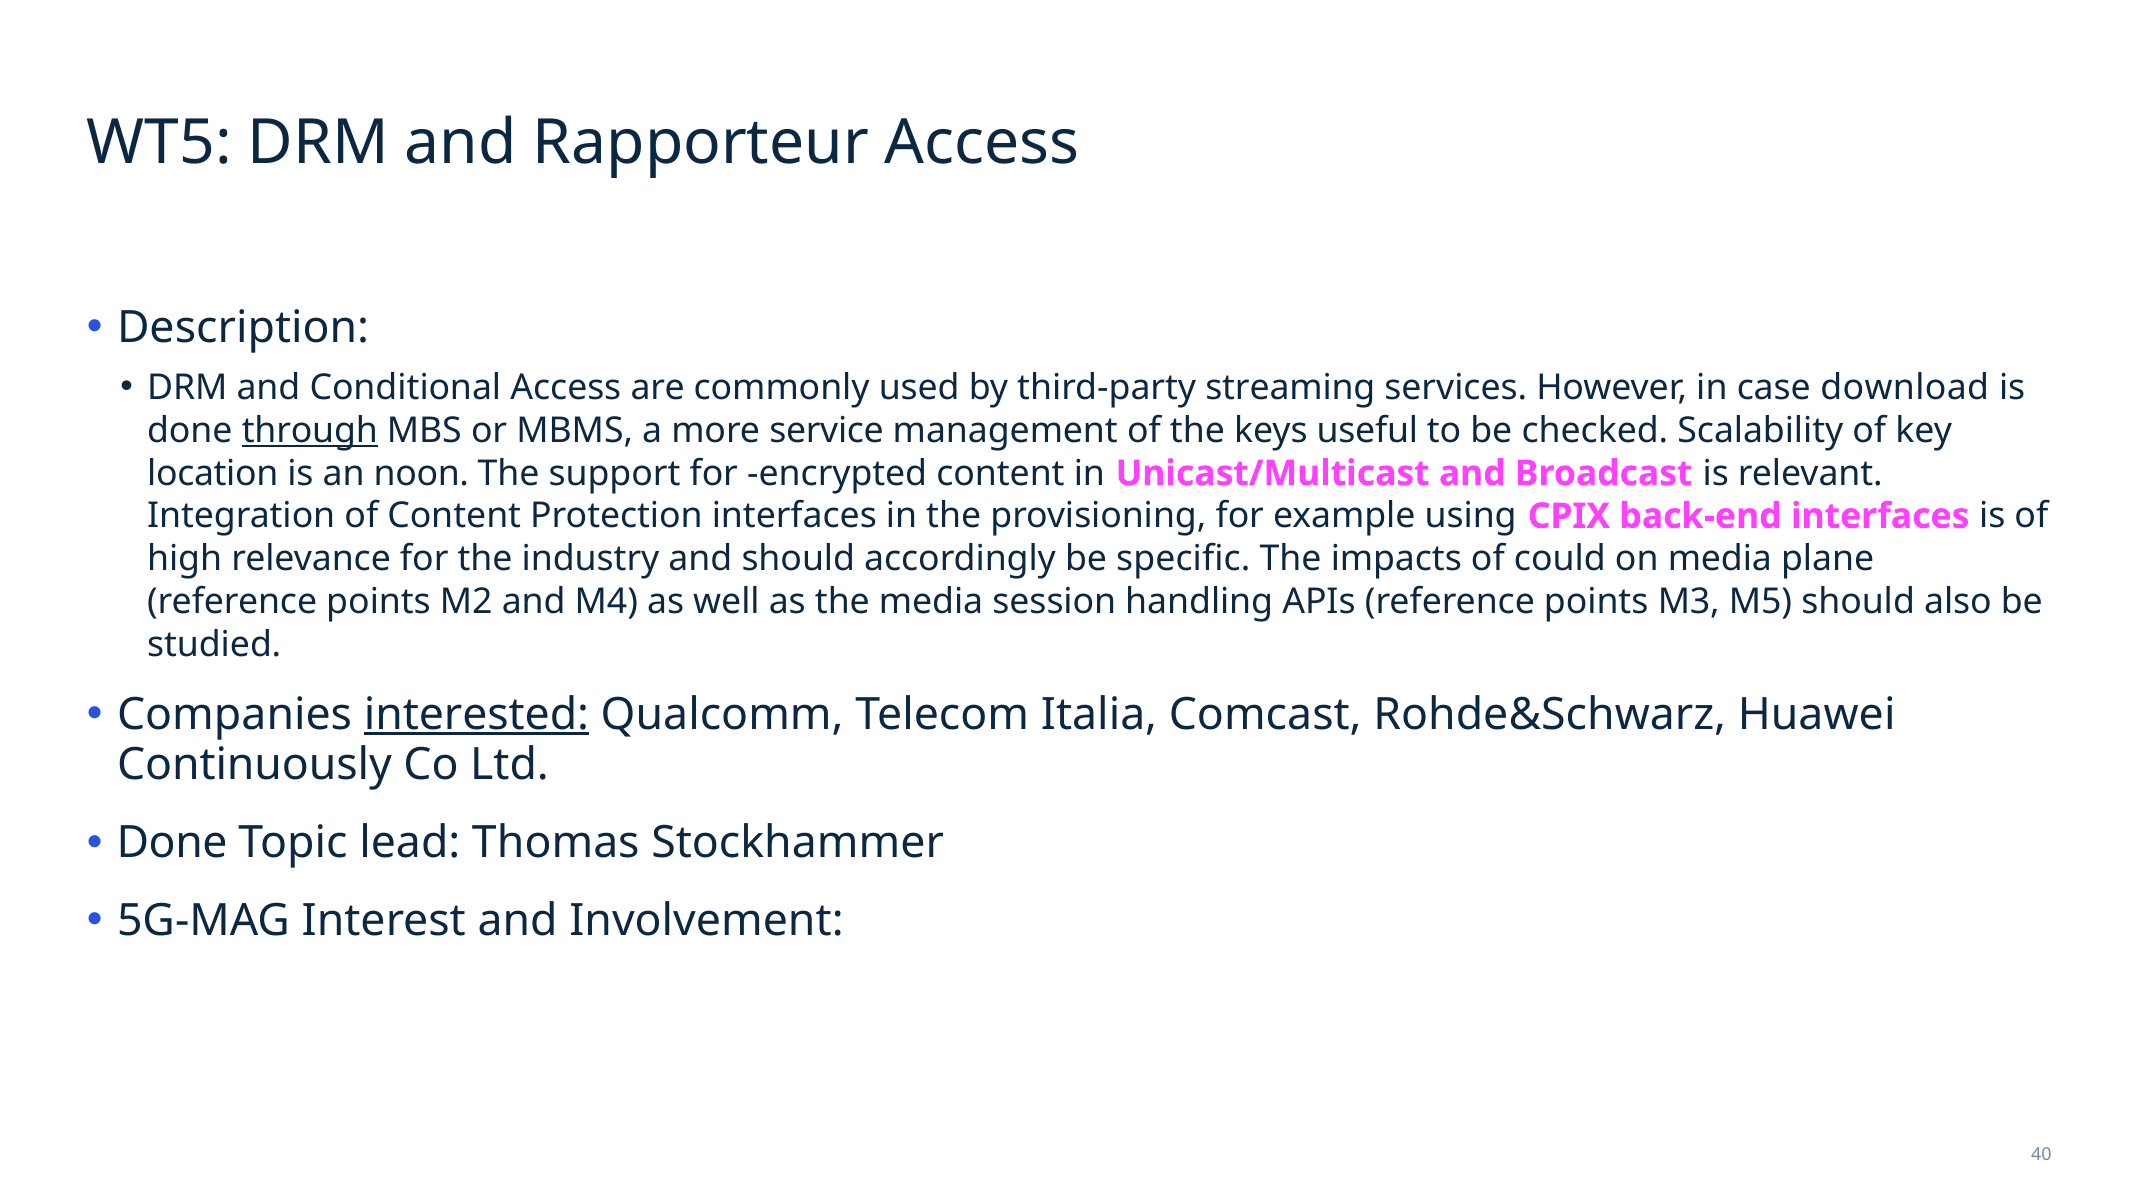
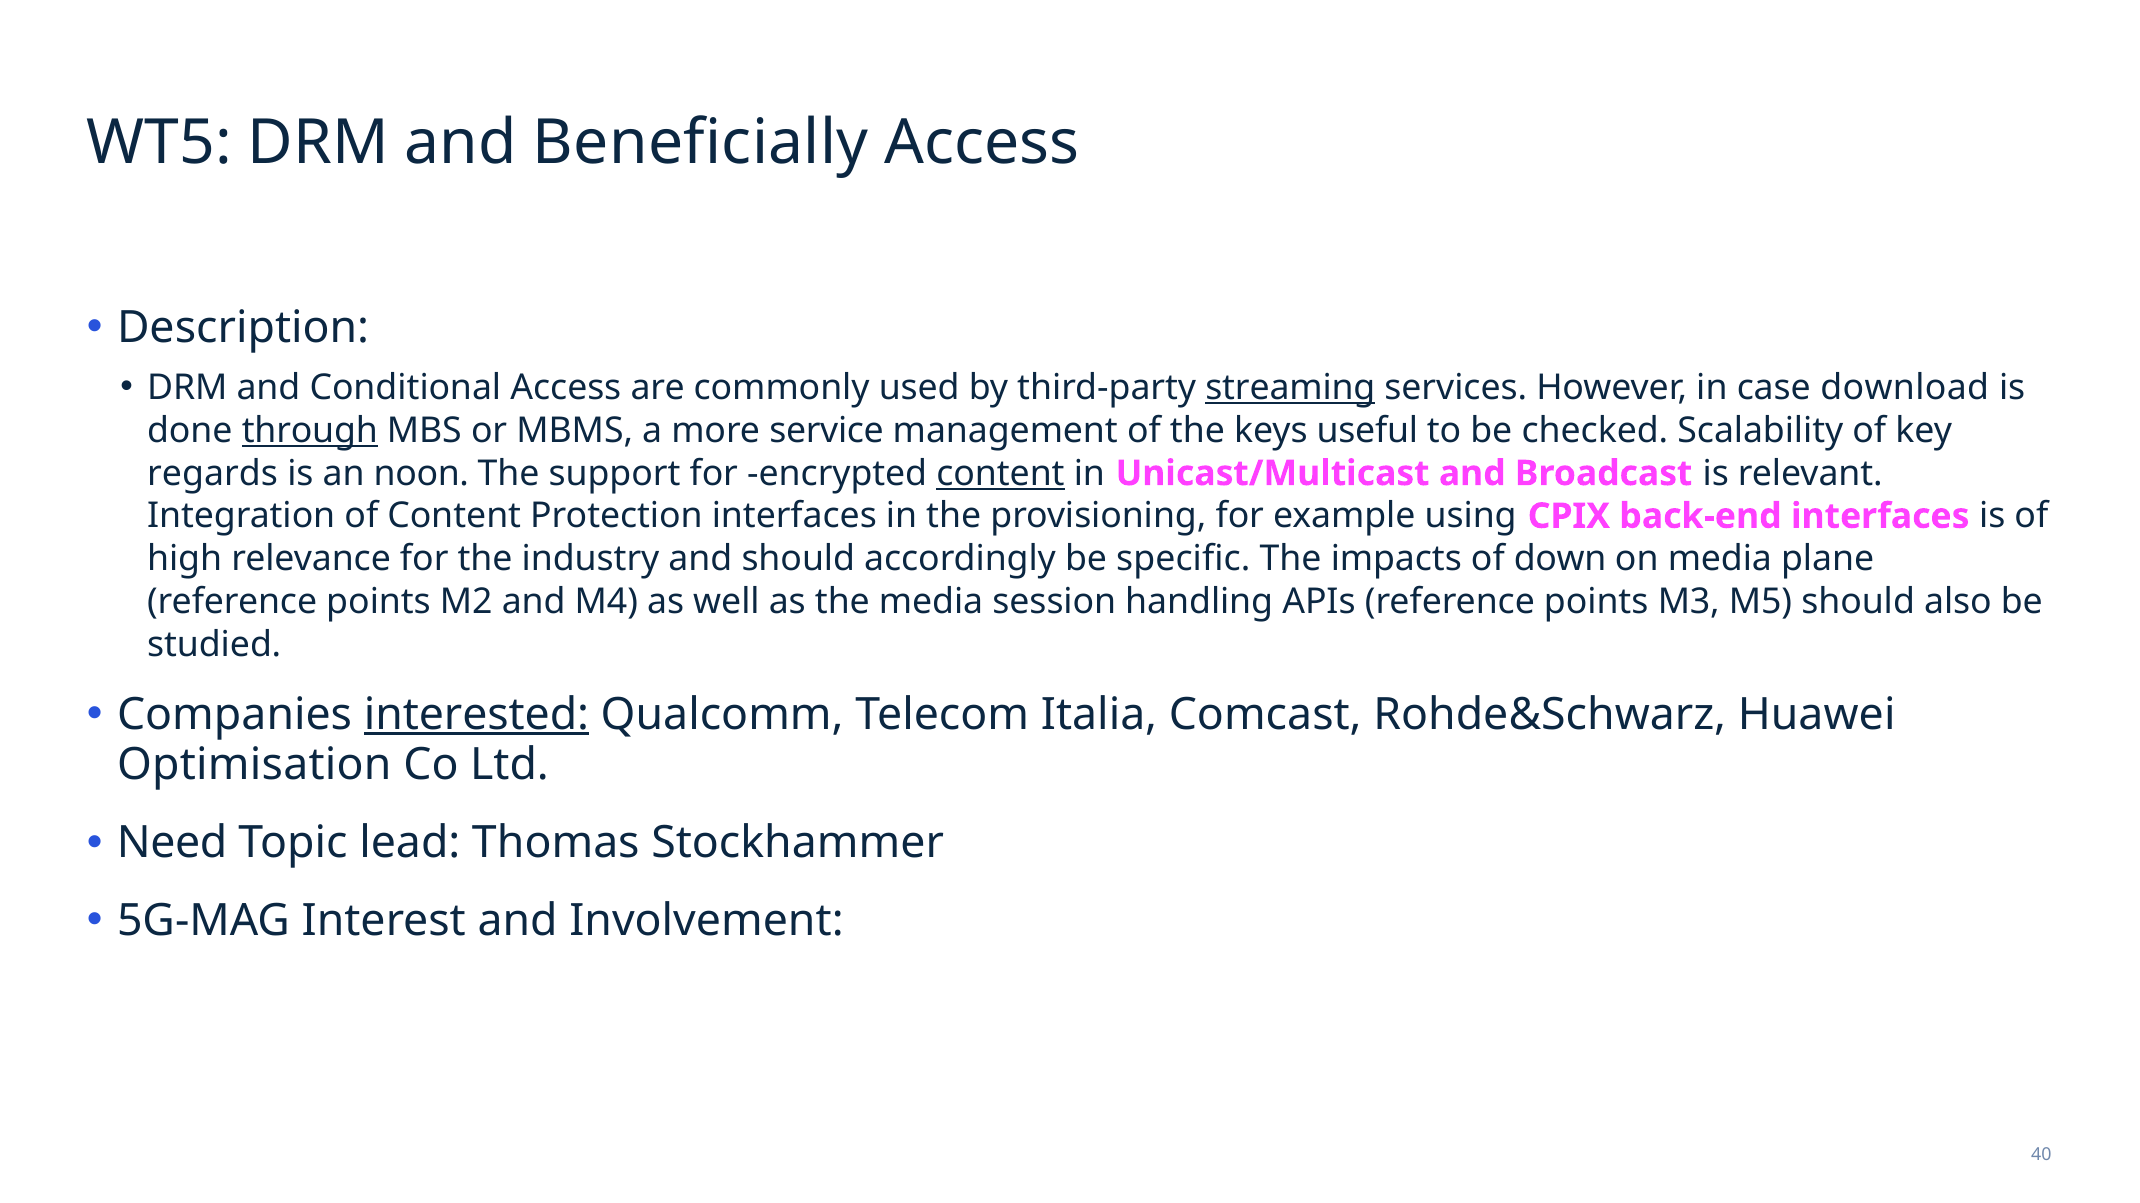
Rapporteur: Rapporteur -> Beneficially (701, 143)
streaming underline: none -> present (1290, 388)
location: location -> regards (213, 474)
content underline: none -> present (1001, 474)
could: could -> down (1560, 559)
Continuously: Continuously -> Optimisation (254, 766)
Done: Done -> Need (172, 843)
